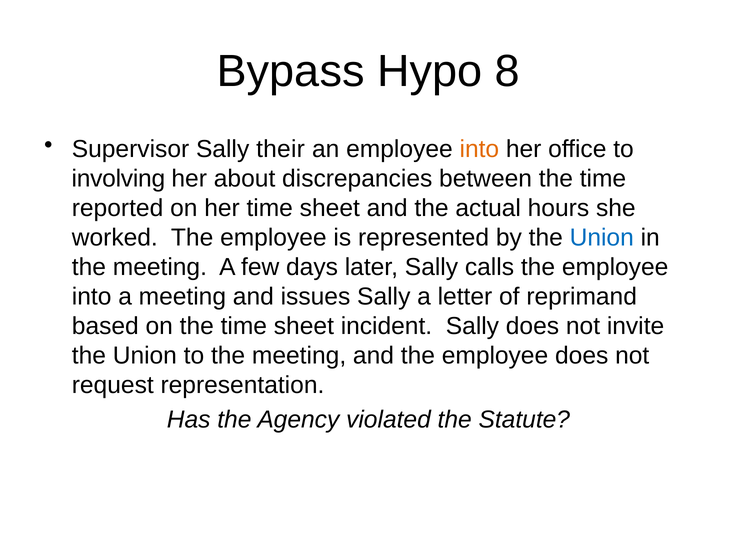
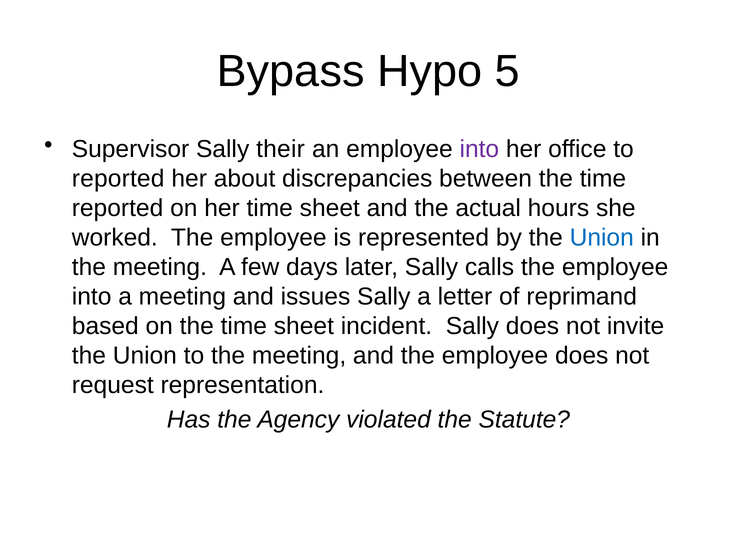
8: 8 -> 5 (507, 71)
into colour: orange -> purple (479, 149)
involving: involving -> reported (118, 179)
